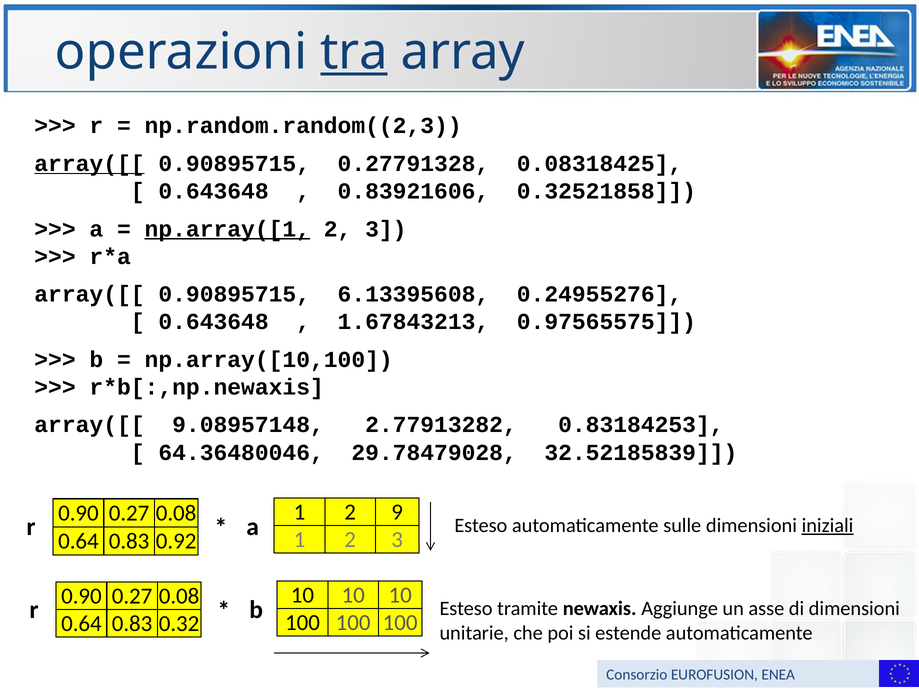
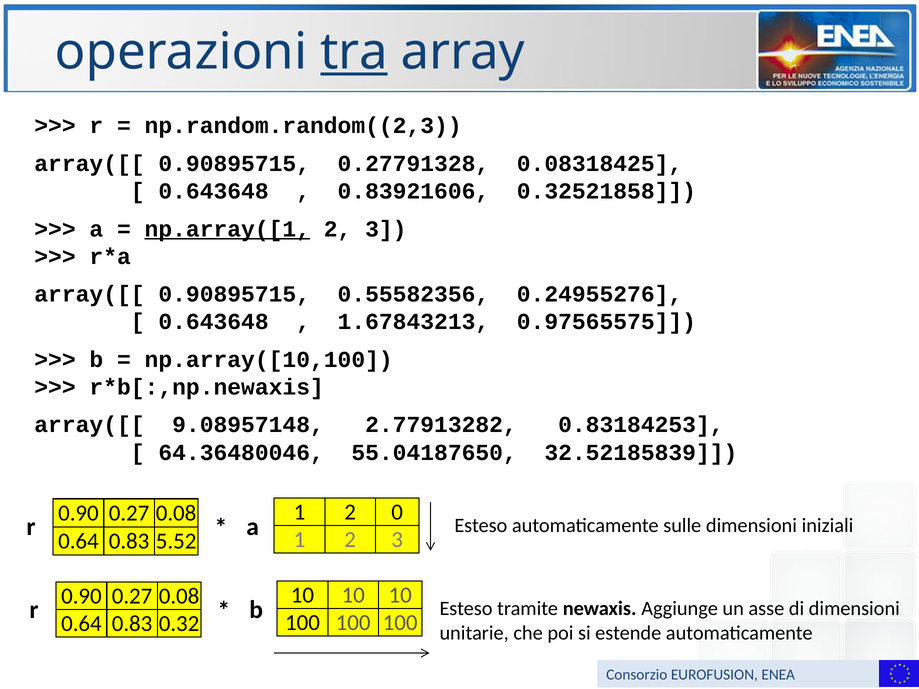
array([[ underline: present -> none (89, 164)
6.13395608: 6.13395608 -> 0.55582356 (413, 294)
29.78479028: 29.78479028 -> 55.04187650 (434, 453)
9: 9 -> 0 (397, 512)
iniziali underline: present -> none (828, 526)
0.92: 0.92 -> 5.52 (176, 541)
